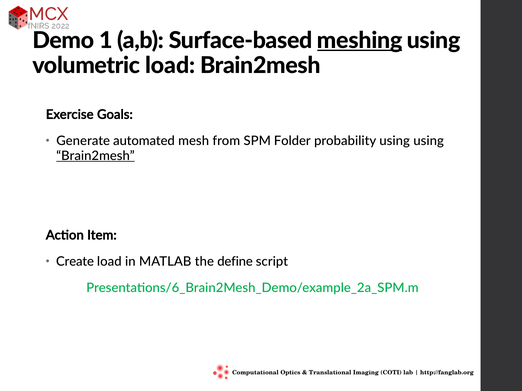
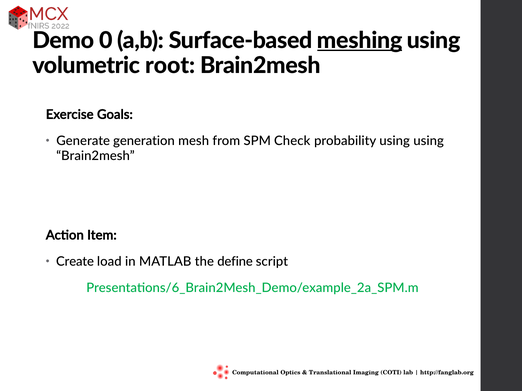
1: 1 -> 0 (106, 41)
volumetric load: load -> root (170, 66)
automated: automated -> generation (144, 141)
Folder: Folder -> Check (292, 141)
Brain2mesh underline: present -> none (95, 156)
